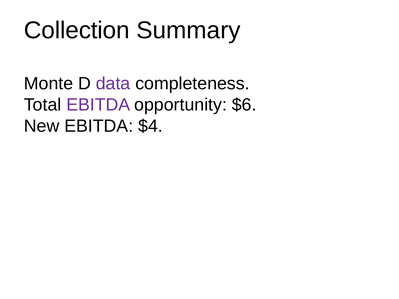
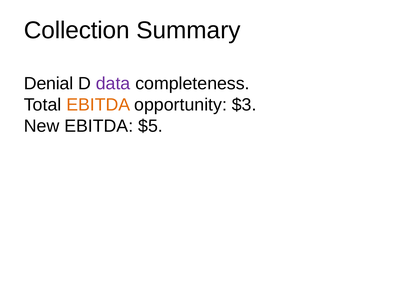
Monte: Monte -> Denial (49, 84)
EBITDA colour: purple -> orange (98, 105)
$6: $6 -> $3 (244, 105)
$4: $4 -> $5 (151, 126)
